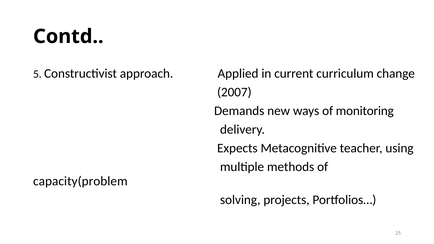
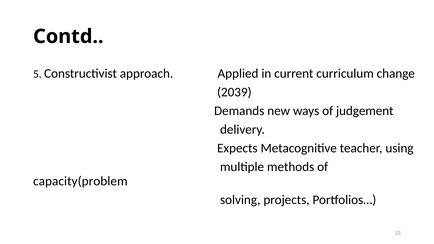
2007: 2007 -> 2039 (234, 92)
monitoring: monitoring -> judgement (365, 111)
